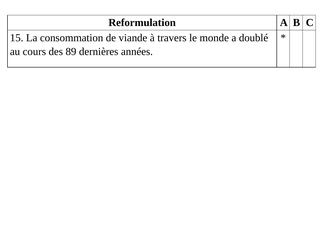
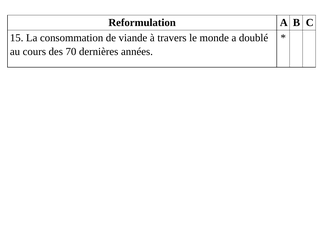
89: 89 -> 70 (71, 52)
